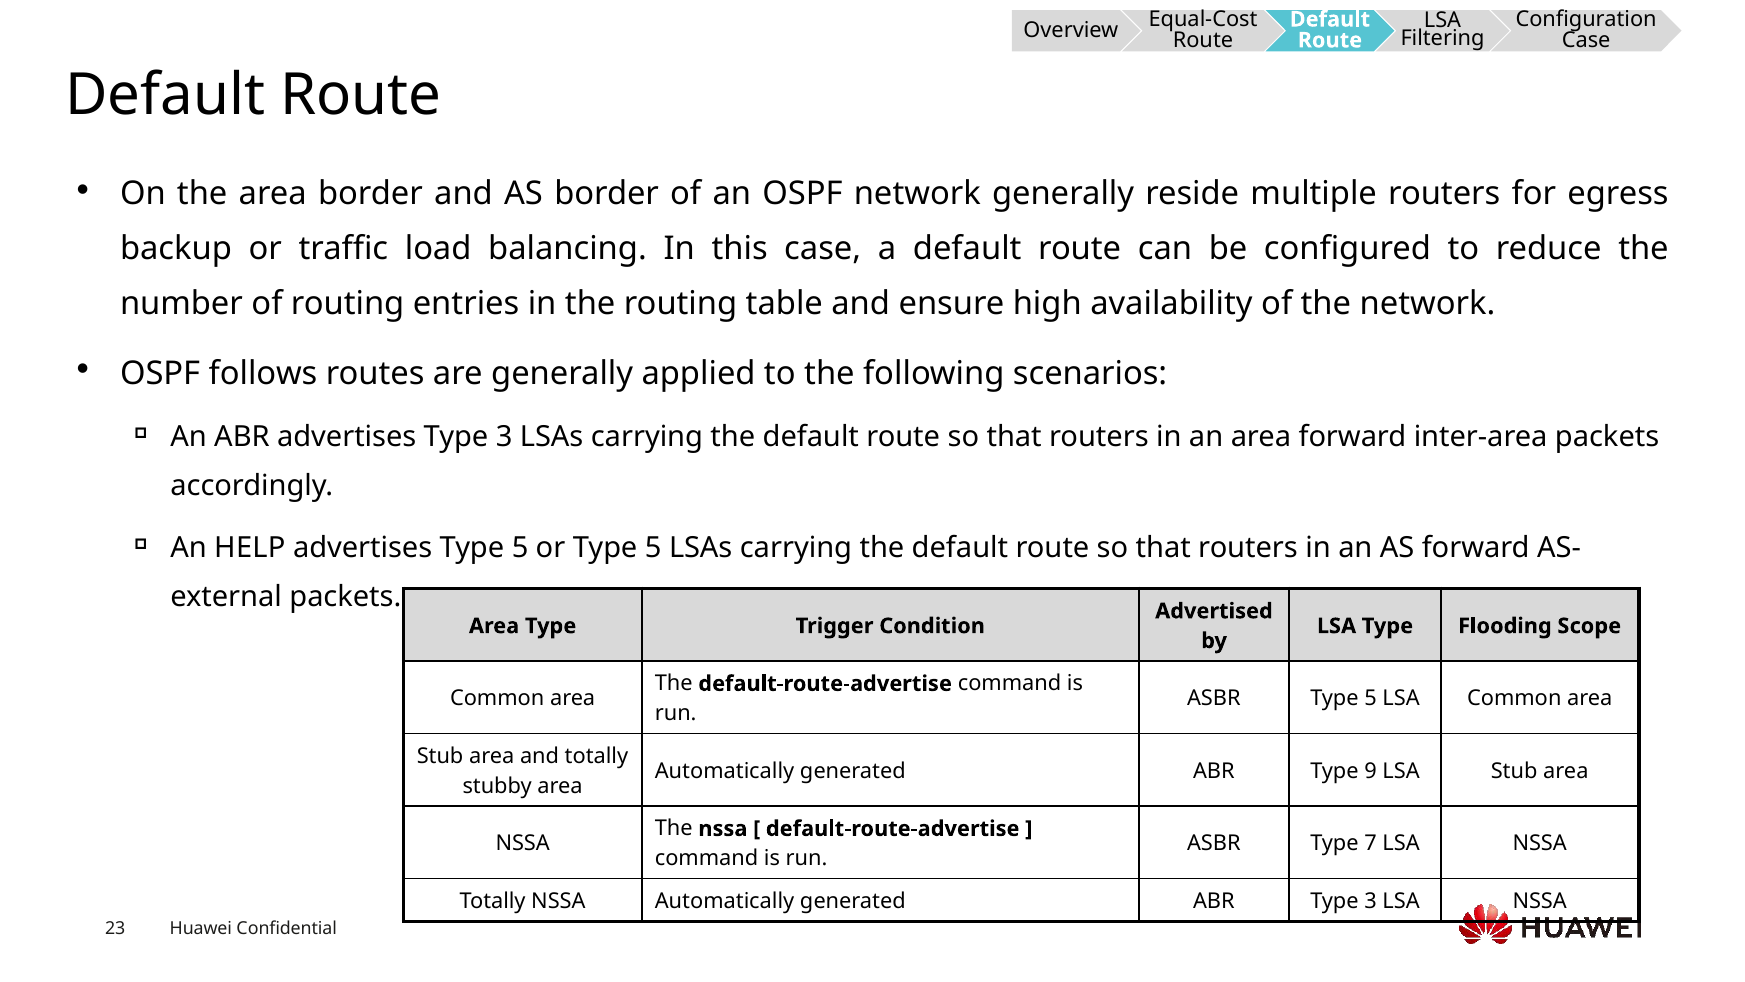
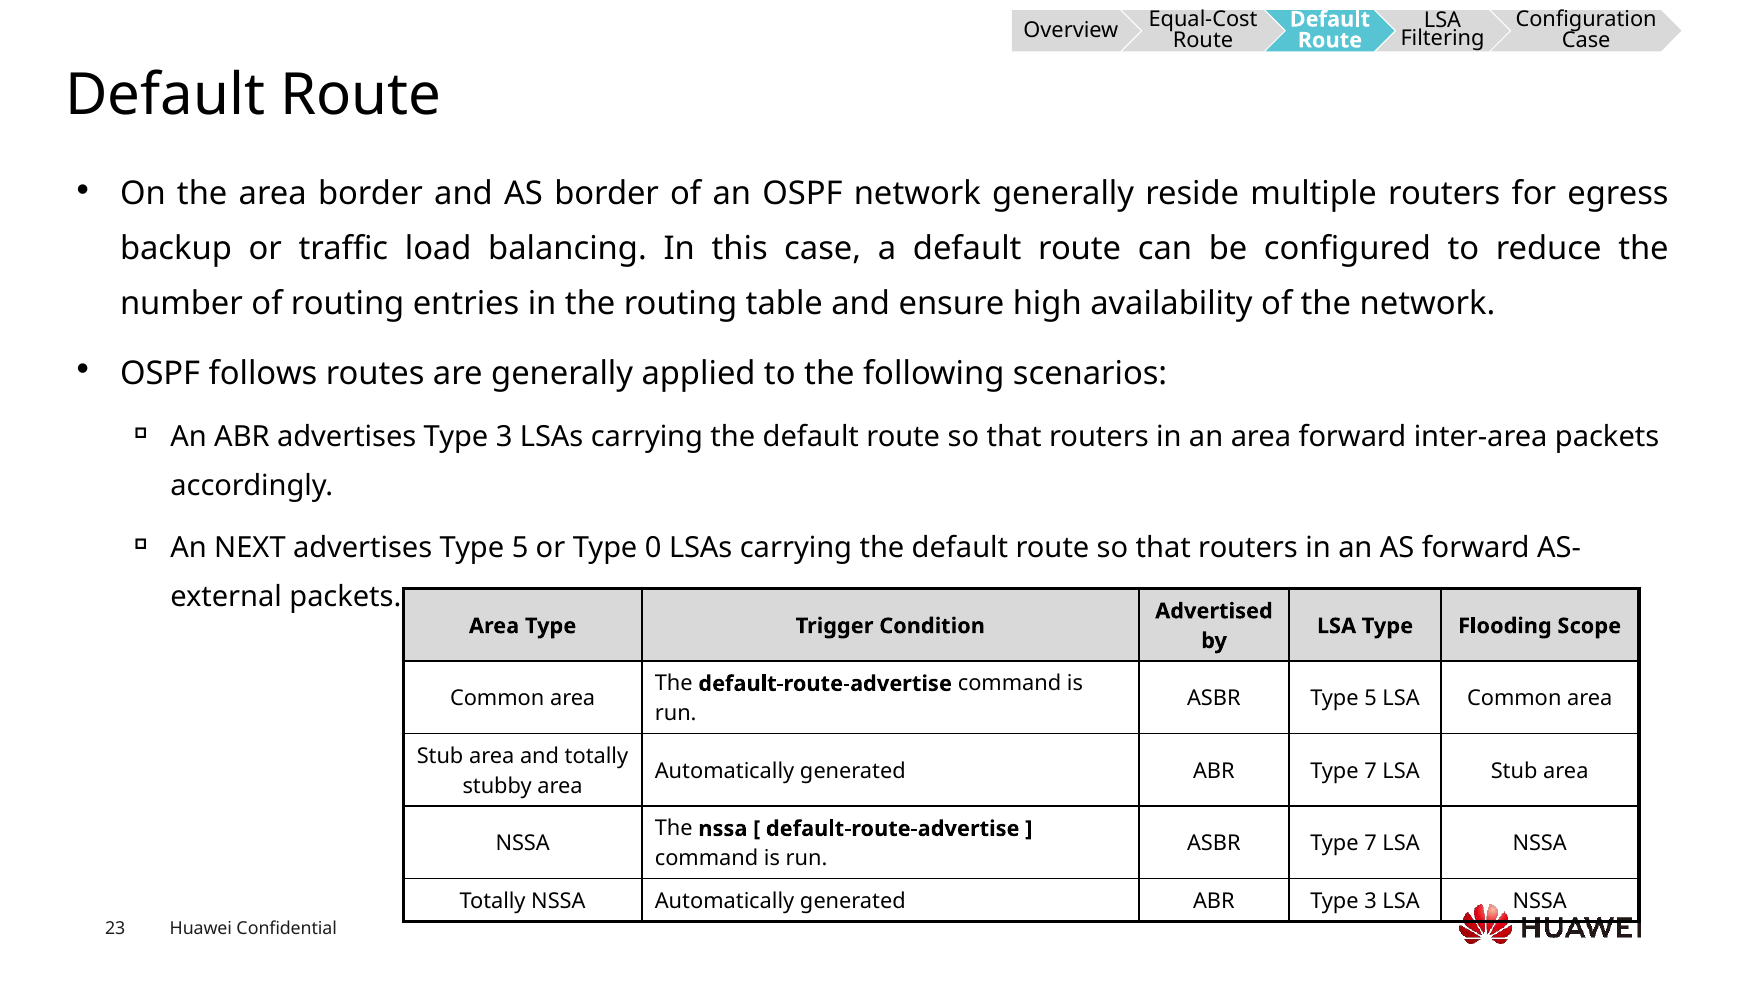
HELP: HELP -> NEXT (250, 548)
or Type 5: 5 -> 0 (653, 548)
ABR Type 9: 9 -> 7 (1371, 771)
